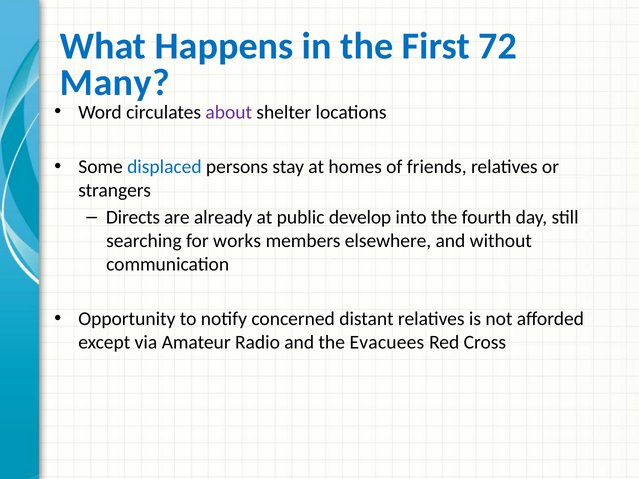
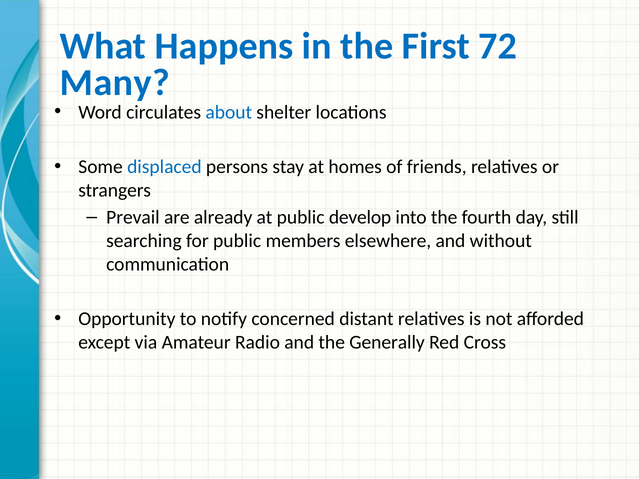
about colour: purple -> blue (229, 112)
Directs: Directs -> Prevail (133, 218)
for works: works -> public (237, 241)
Evacuees: Evacuees -> Generally (387, 342)
